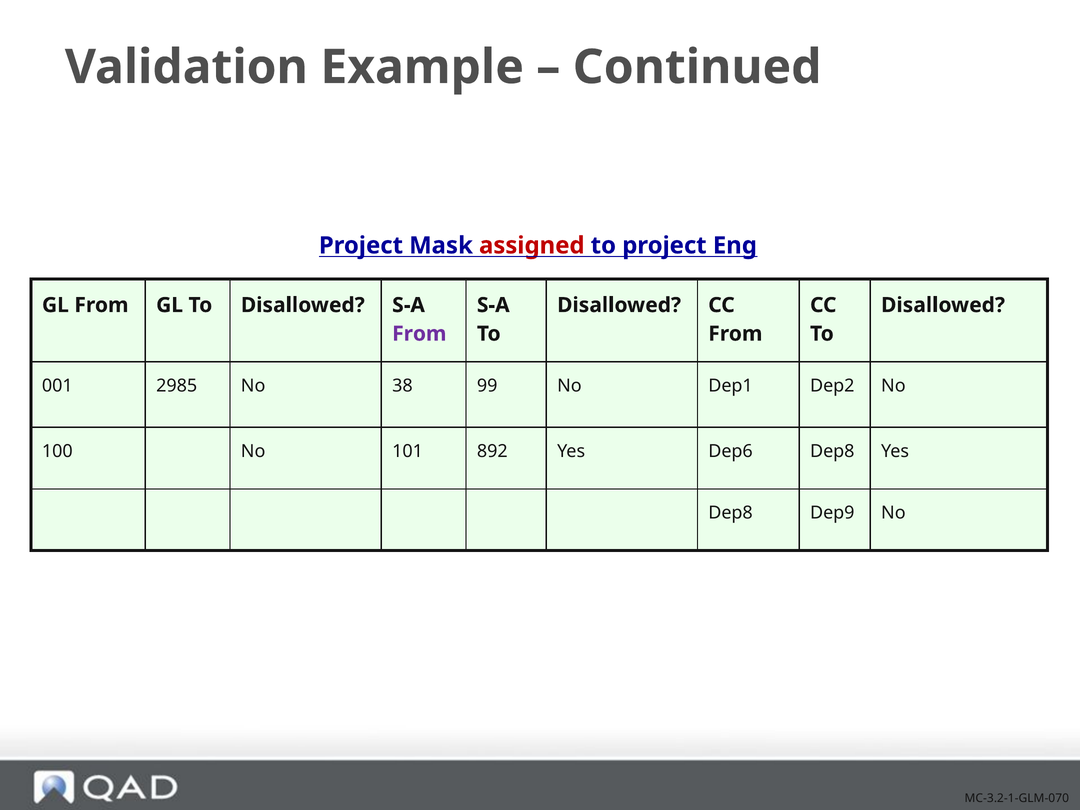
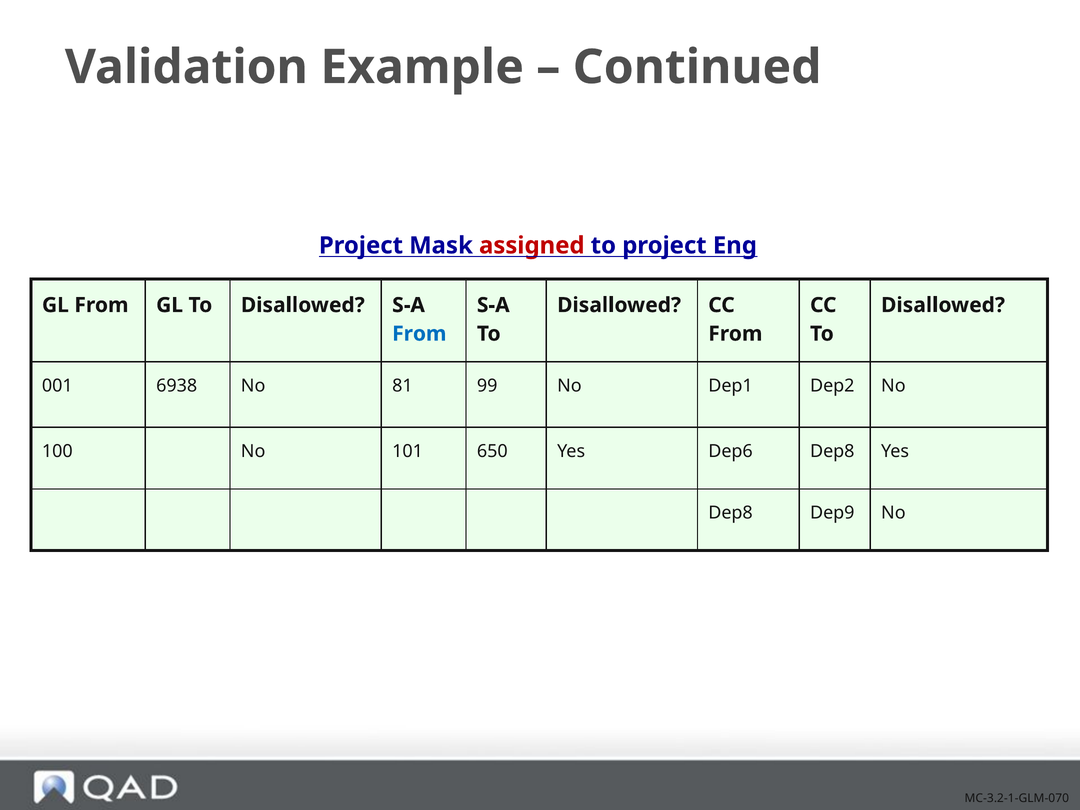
From colour: purple -> blue (419, 334)
2985: 2985 -> 6938 (177, 386)
38: 38 -> 81 (402, 386)
892: 892 -> 650 (492, 451)
